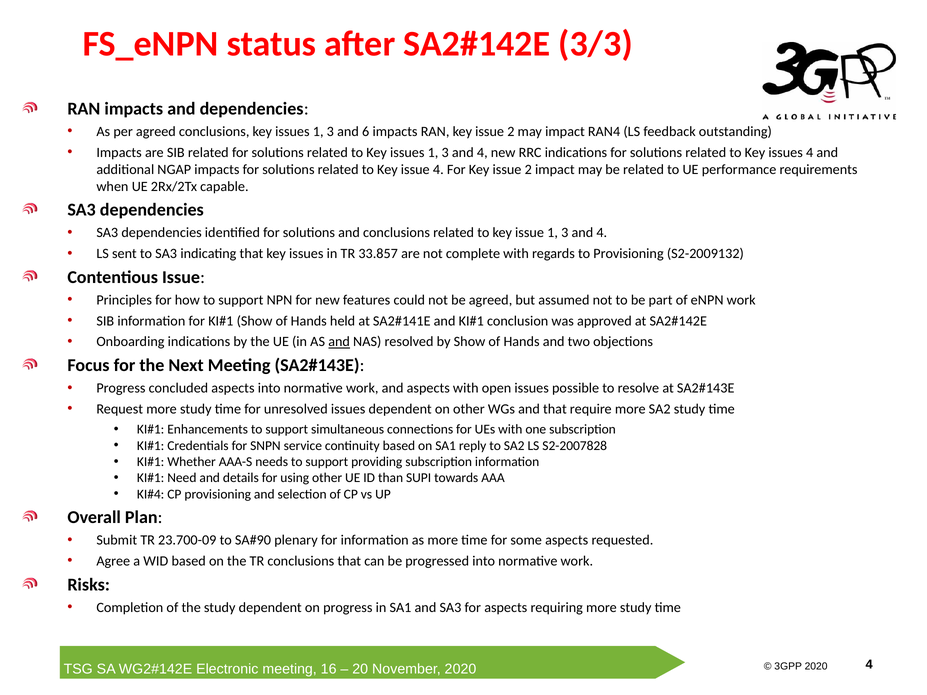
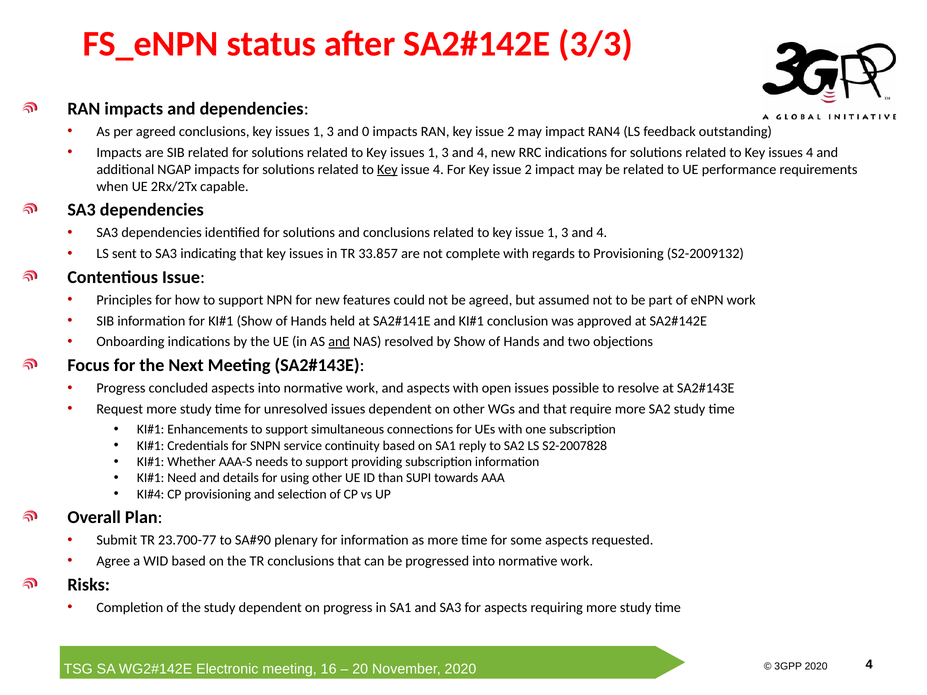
6: 6 -> 0 (366, 132)
Key underline: none -> present (387, 169)
23.700-09: 23.700-09 -> 23.700-77 (187, 540)
